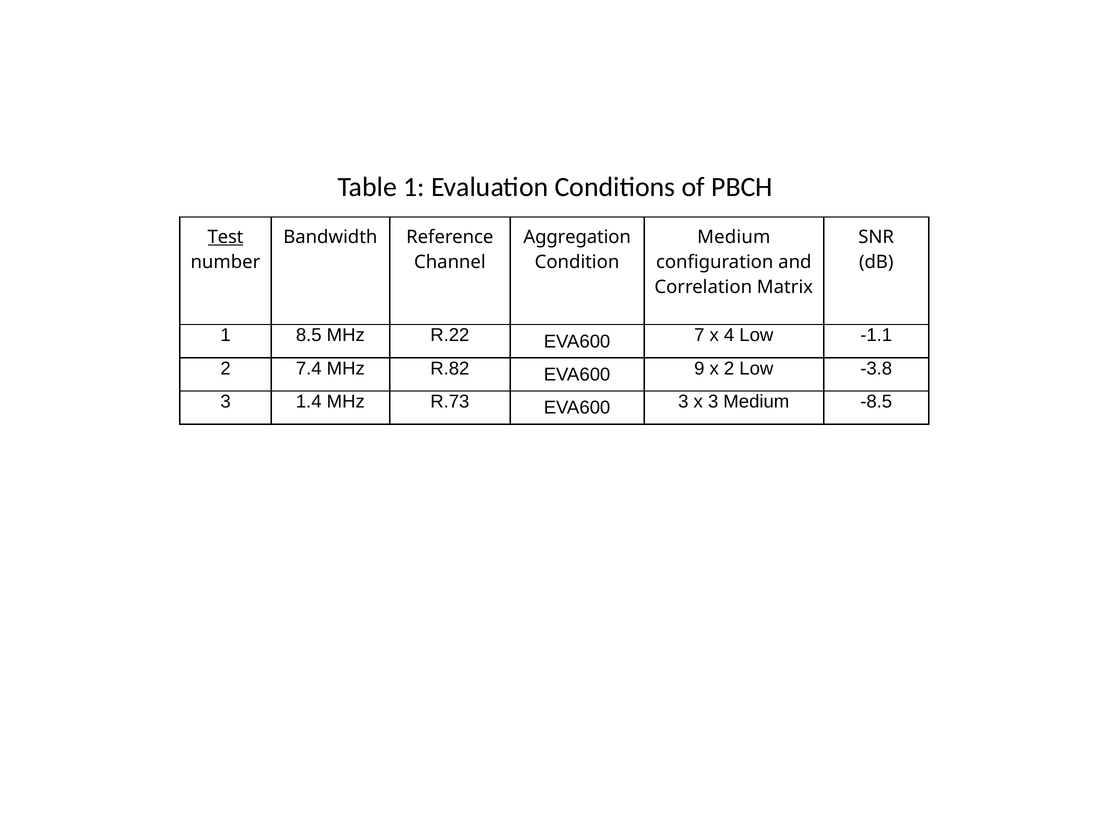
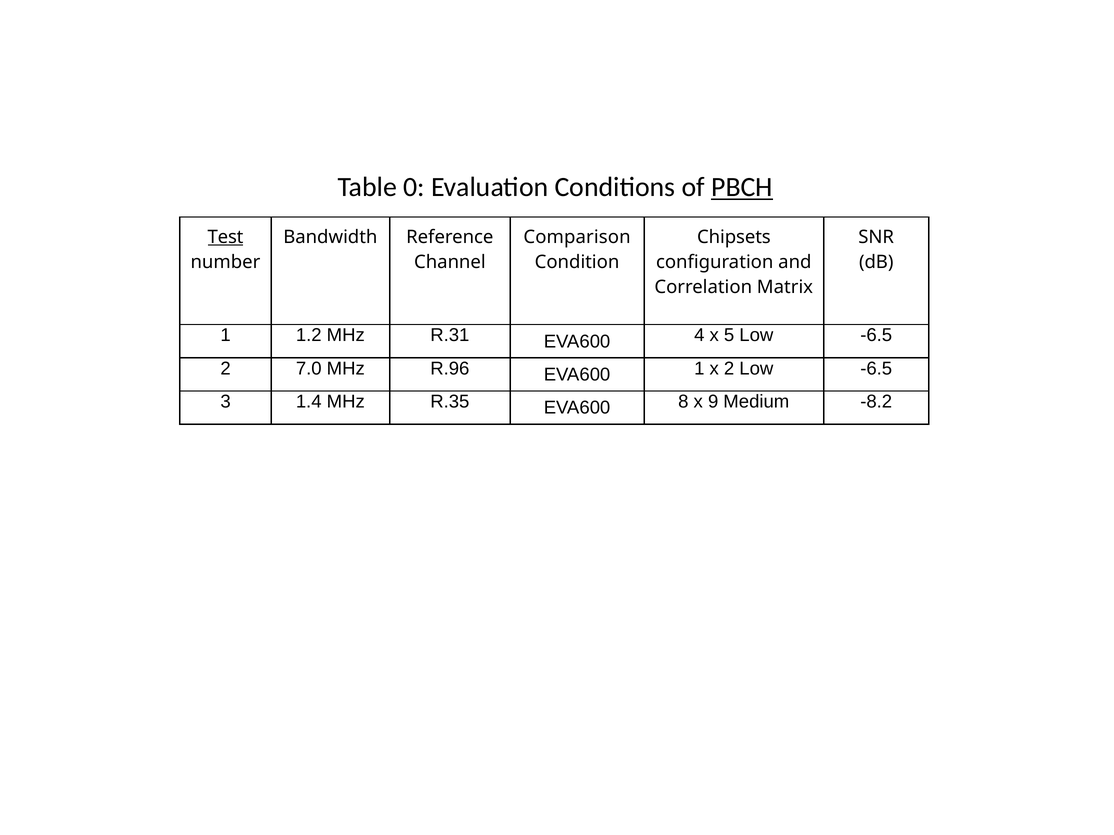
Table 1: 1 -> 0 (414, 187)
PBCH underline: none -> present (742, 187)
Aggregation: Aggregation -> Comparison (577, 237)
Medium: Medium -> Chipsets (734, 237)
8.5: 8.5 -> 1.2 (309, 336)
R.22: R.22 -> R.31 (450, 336)
7: 7 -> 4 (699, 336)
4: 4 -> 5 (729, 336)
-1.1: -1.1 -> -6.5 (876, 336)
7.4: 7.4 -> 7.0 (309, 369)
R.82: R.82 -> R.96 (450, 369)
EVA600 9: 9 -> 1 (699, 369)
2 Low -3.8: -3.8 -> -6.5 (876, 369)
R.73: R.73 -> R.35 (450, 402)
EVA600 3: 3 -> 8 (683, 402)
x 3: 3 -> 9 (713, 402)
-8.5: -8.5 -> -8.2 (876, 402)
